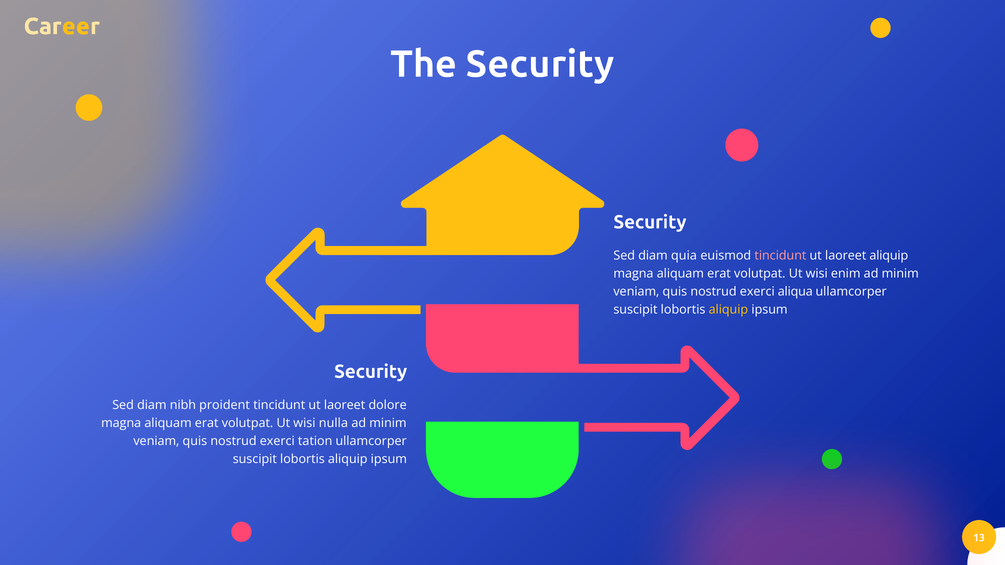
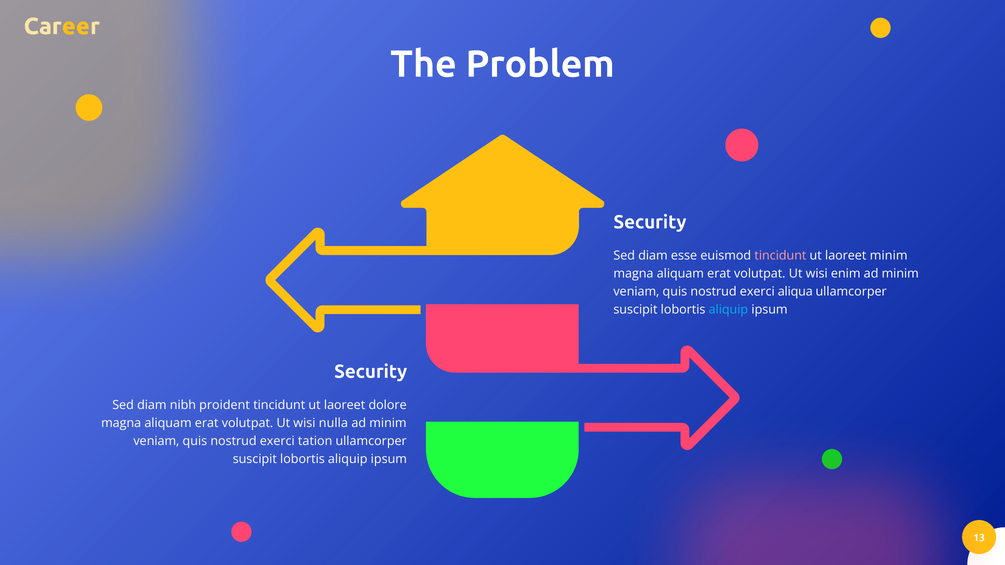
The Security: Security -> Problem (540, 64)
quia: quia -> esse (684, 256)
laoreet aliquip: aliquip -> minim (889, 256)
aliquip colour: yellow -> light blue (728, 310)
